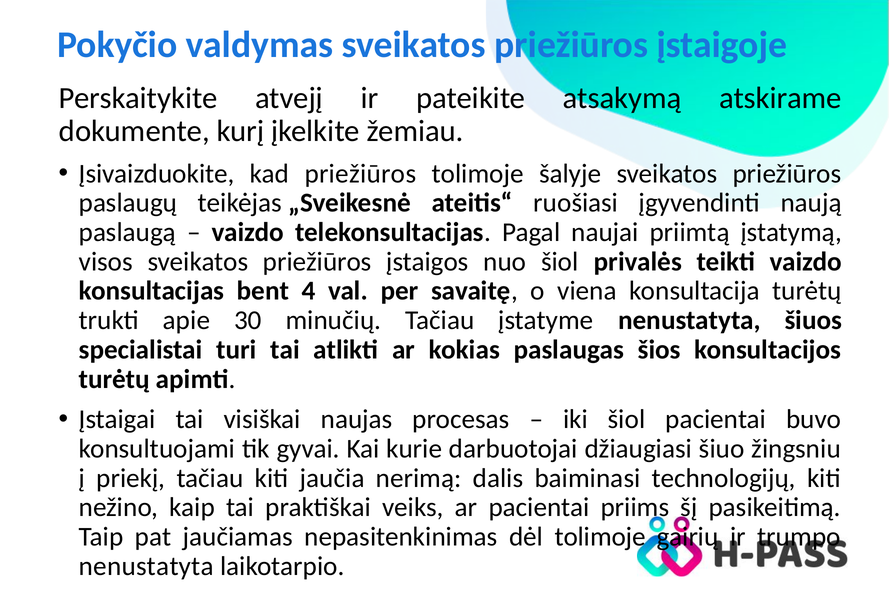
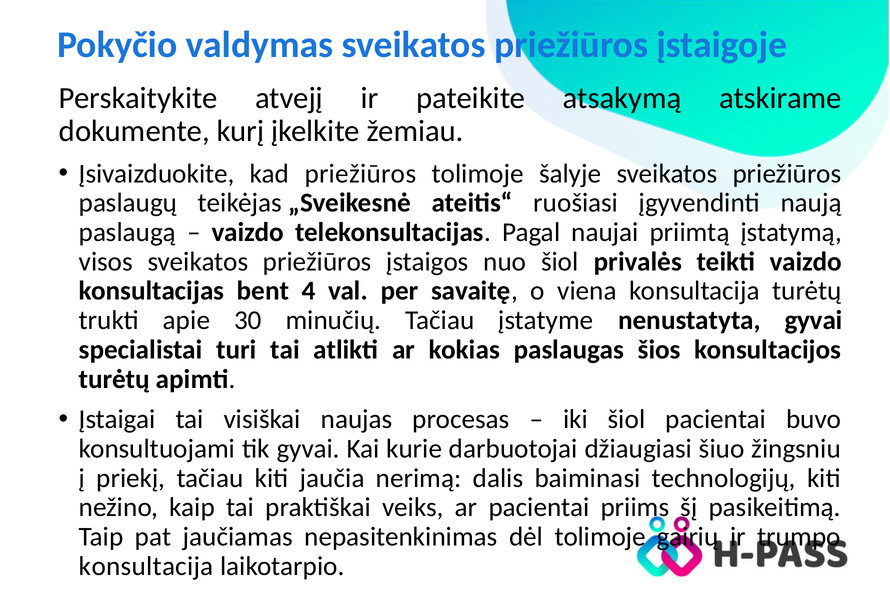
nenustatyta šiuos: šiuos -> gyvai (813, 320)
nenustatyta: nenustatyta -> konsultacija (146, 566)
